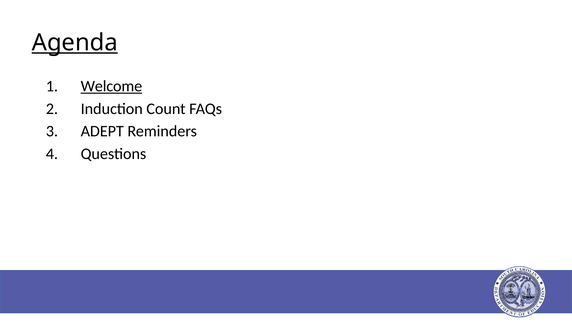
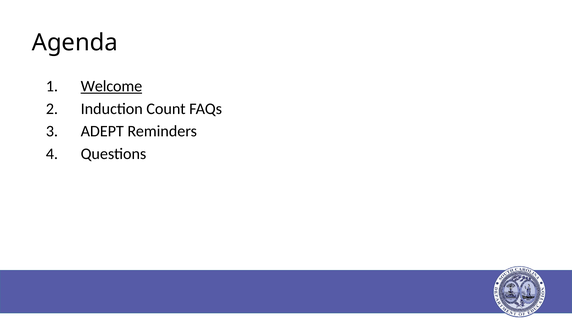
Agenda underline: present -> none (75, 43)
